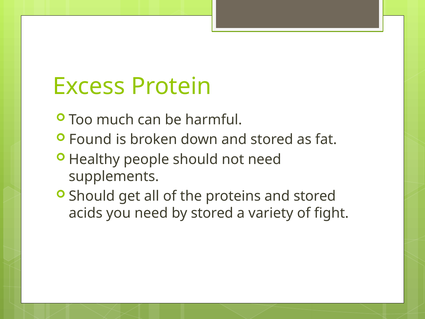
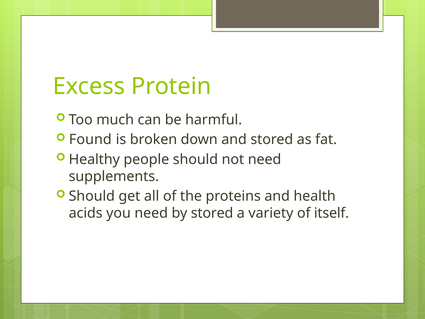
proteins and stored: stored -> health (315, 196)
fight: fight -> itself (331, 213)
